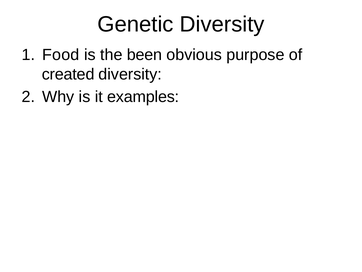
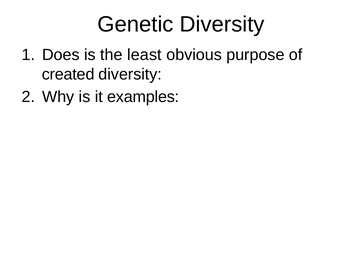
Food: Food -> Does (61, 55)
been: been -> least (144, 55)
